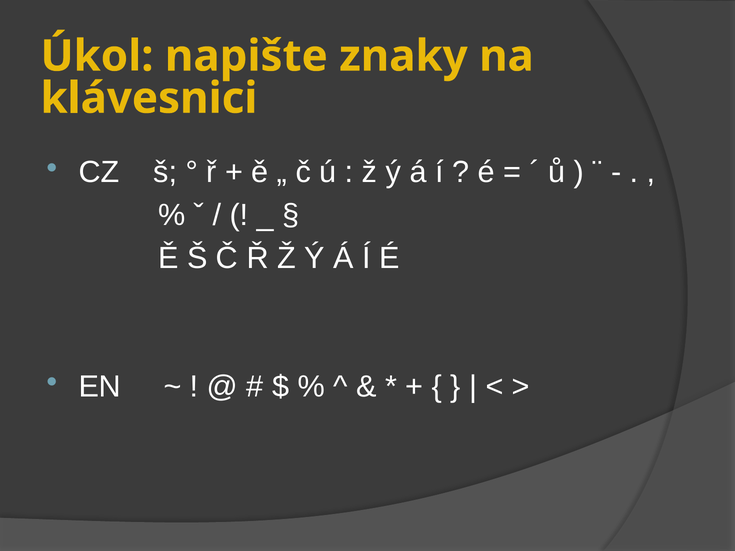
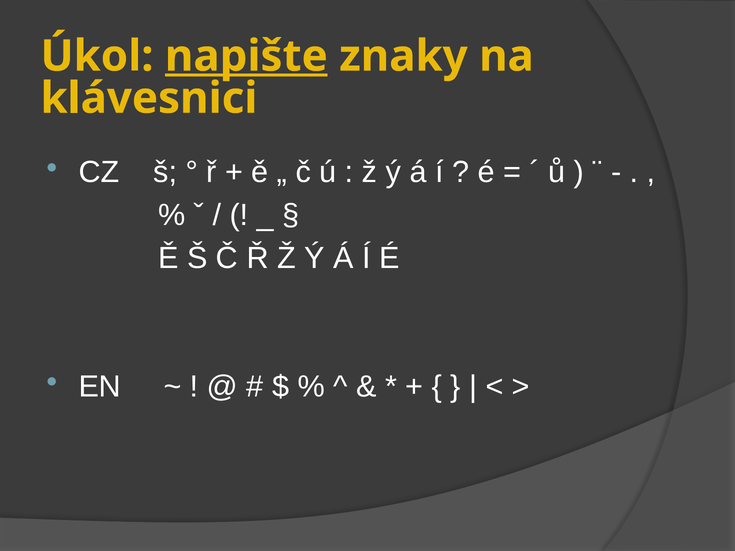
napište underline: none -> present (246, 56)
